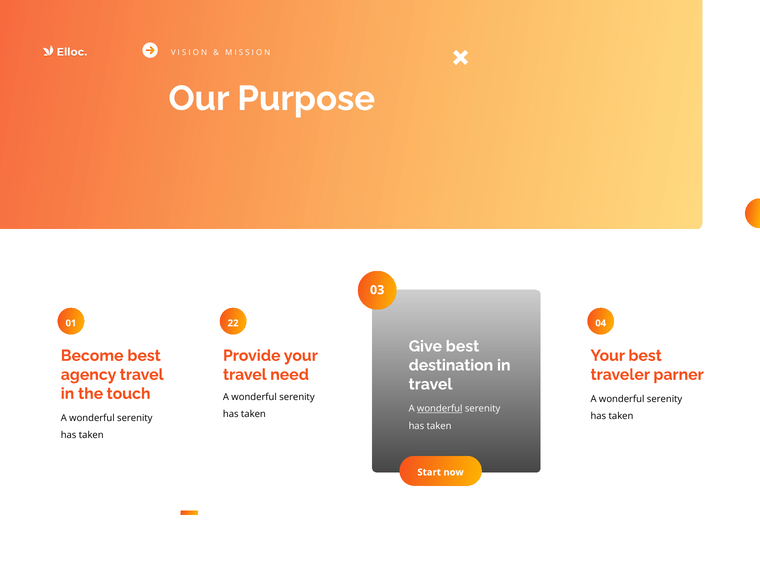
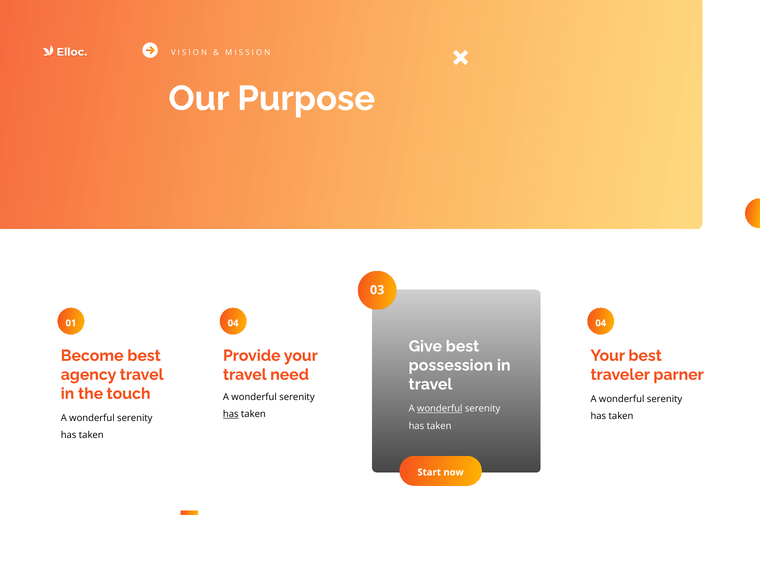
01 22: 22 -> 04 (233, 323)
destination: destination -> possession (451, 365)
has underline: none -> present (231, 414)
